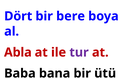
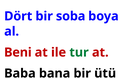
bere: bere -> soba (71, 16)
Abla: Abla -> Beni (18, 52)
tur colour: purple -> green (79, 52)
